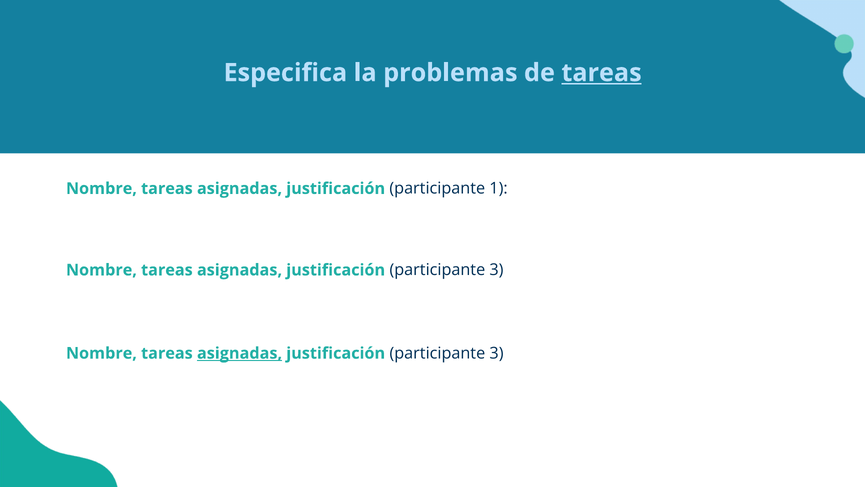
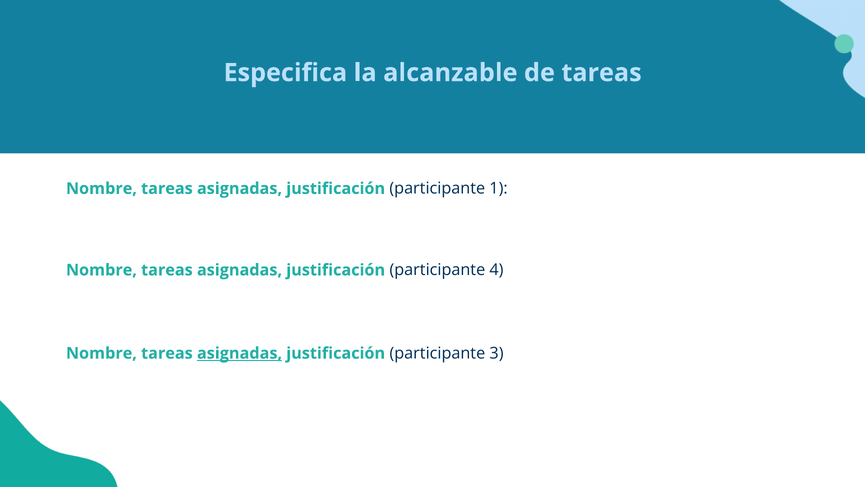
problemas: problemas -> alcanzable (450, 73)
tareas underline: present -> none (602, 73)
3: 3 -> 4 (496, 270)
